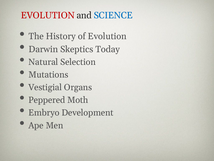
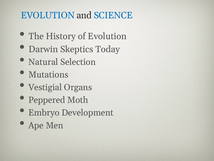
EVOLUTION colour: red -> blue (48, 15)
